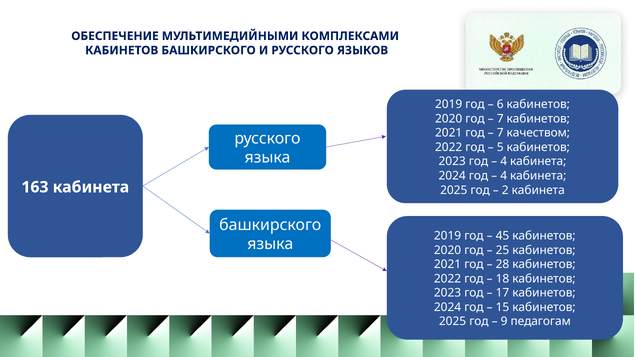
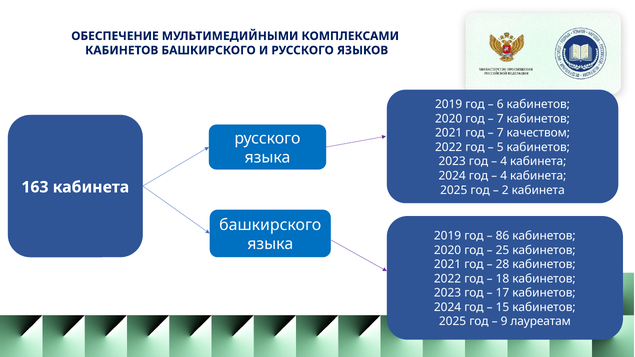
45: 45 -> 86 (502, 236)
педагогам: педагогам -> лауреатам (541, 322)
